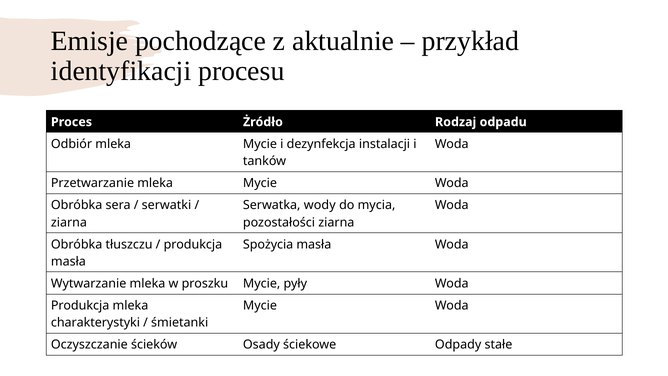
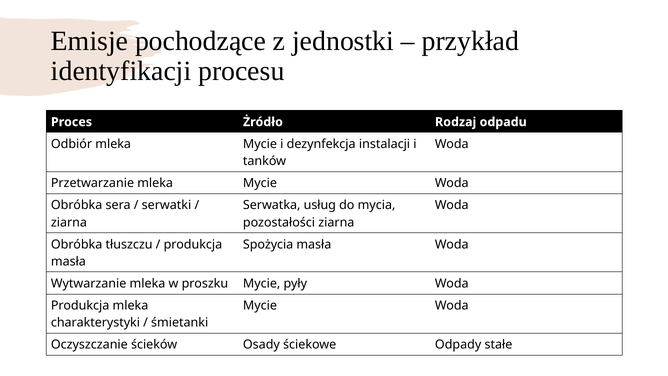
aktualnie: aktualnie -> jednostki (343, 41)
wody: wody -> usług (320, 205)
